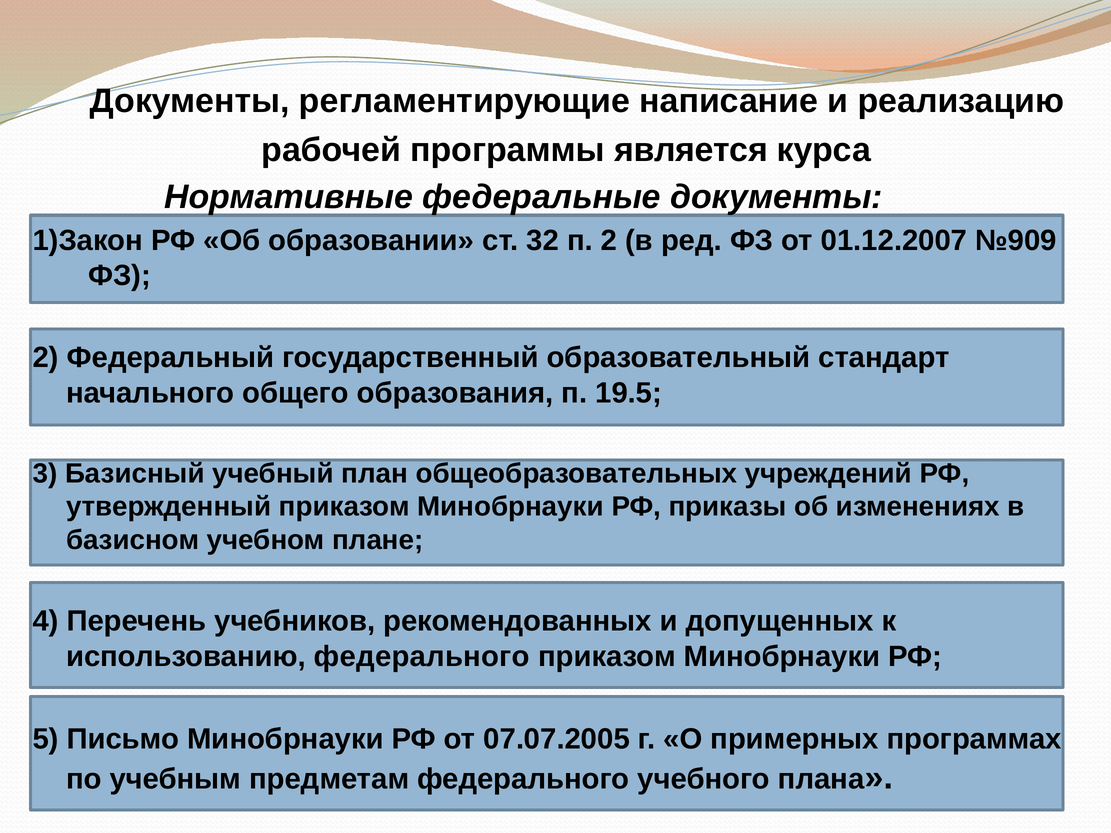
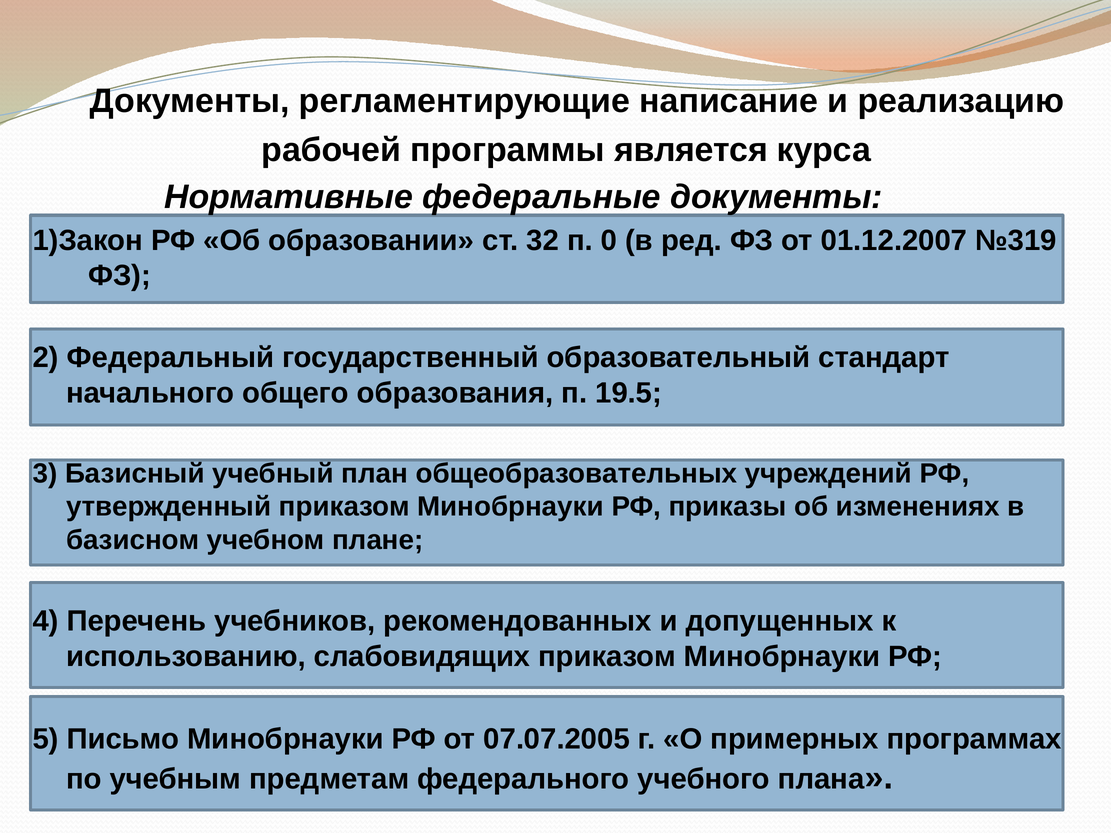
п 2: 2 -> 0 (609, 241)
№909: №909 -> №319 (1016, 241)
использованию федерального: федерального -> слабовидящих (422, 657)
